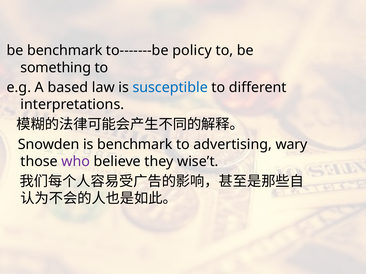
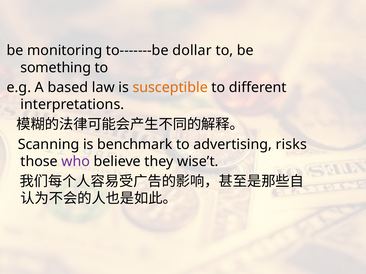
be benchmark: benchmark -> monitoring (65, 51)
policy: policy -> dollar (192, 51)
susceptible colour: blue -> orange (170, 88)
Snowden: Snowden -> Scanning (49, 145)
wary: wary -> risks (291, 145)
